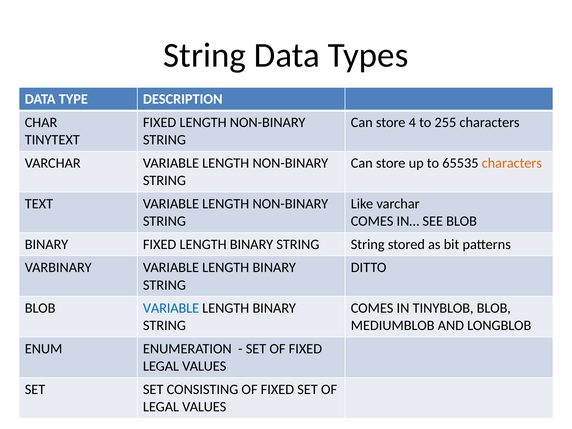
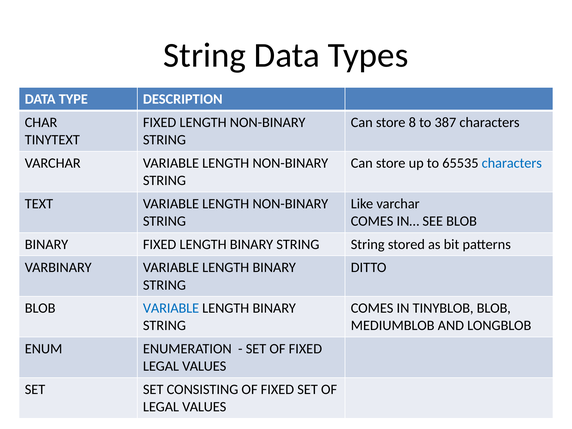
4: 4 -> 8 (412, 122)
255: 255 -> 387 (445, 122)
characters colour: orange -> blue (512, 163)
